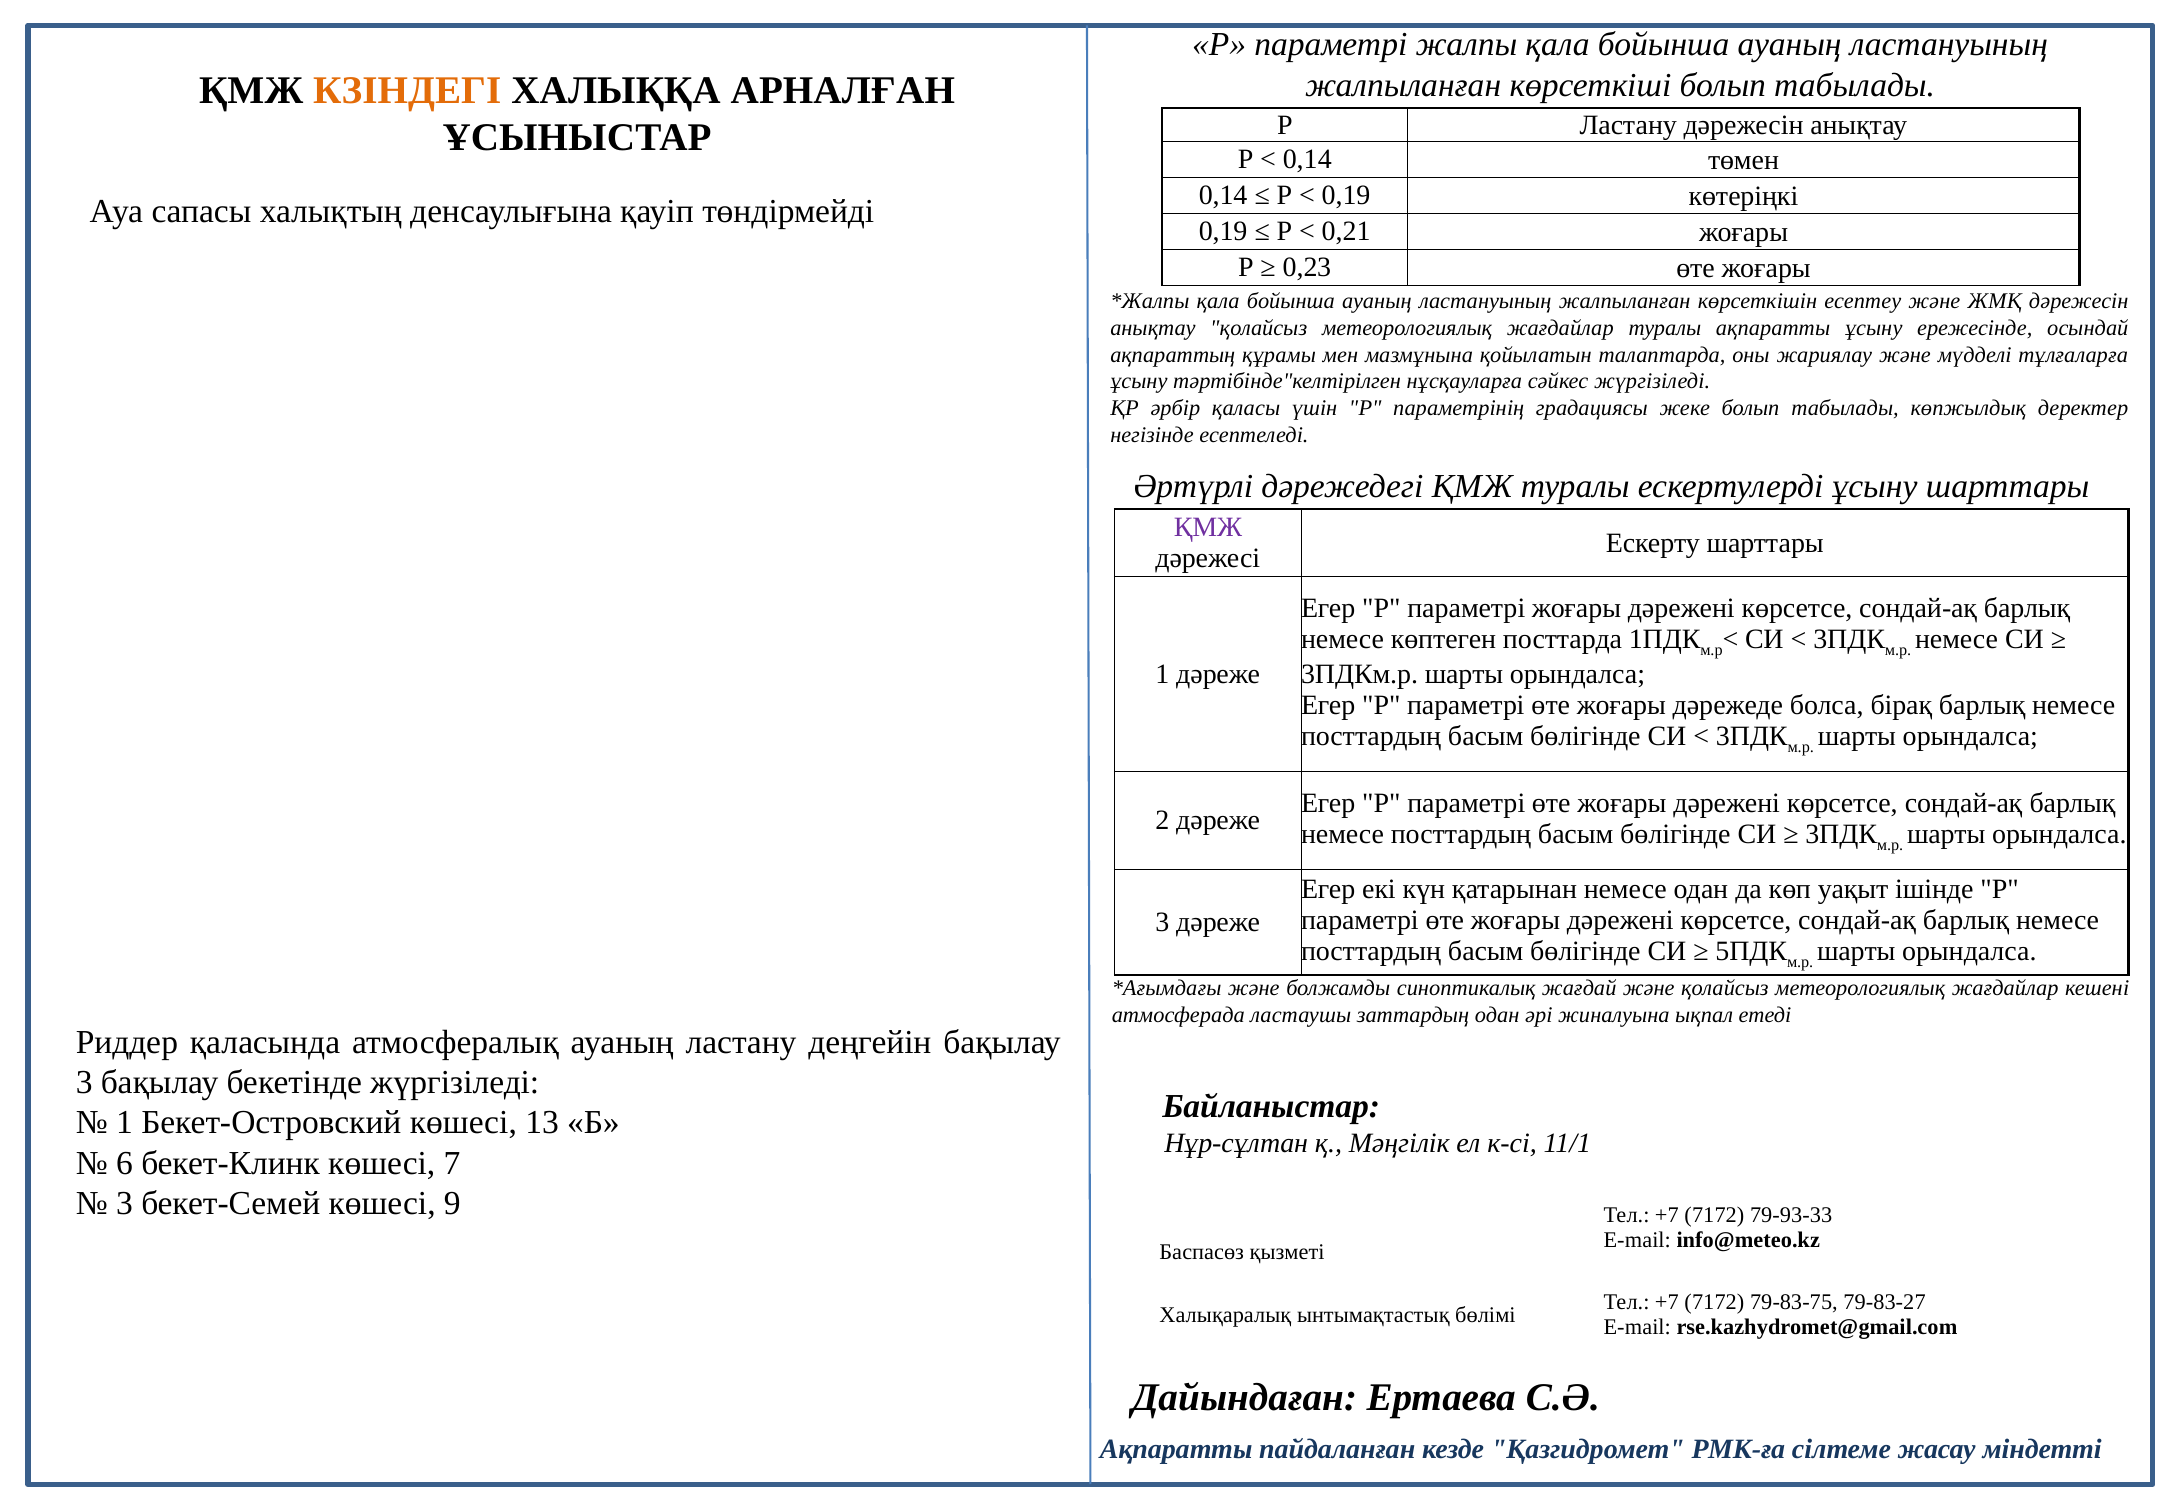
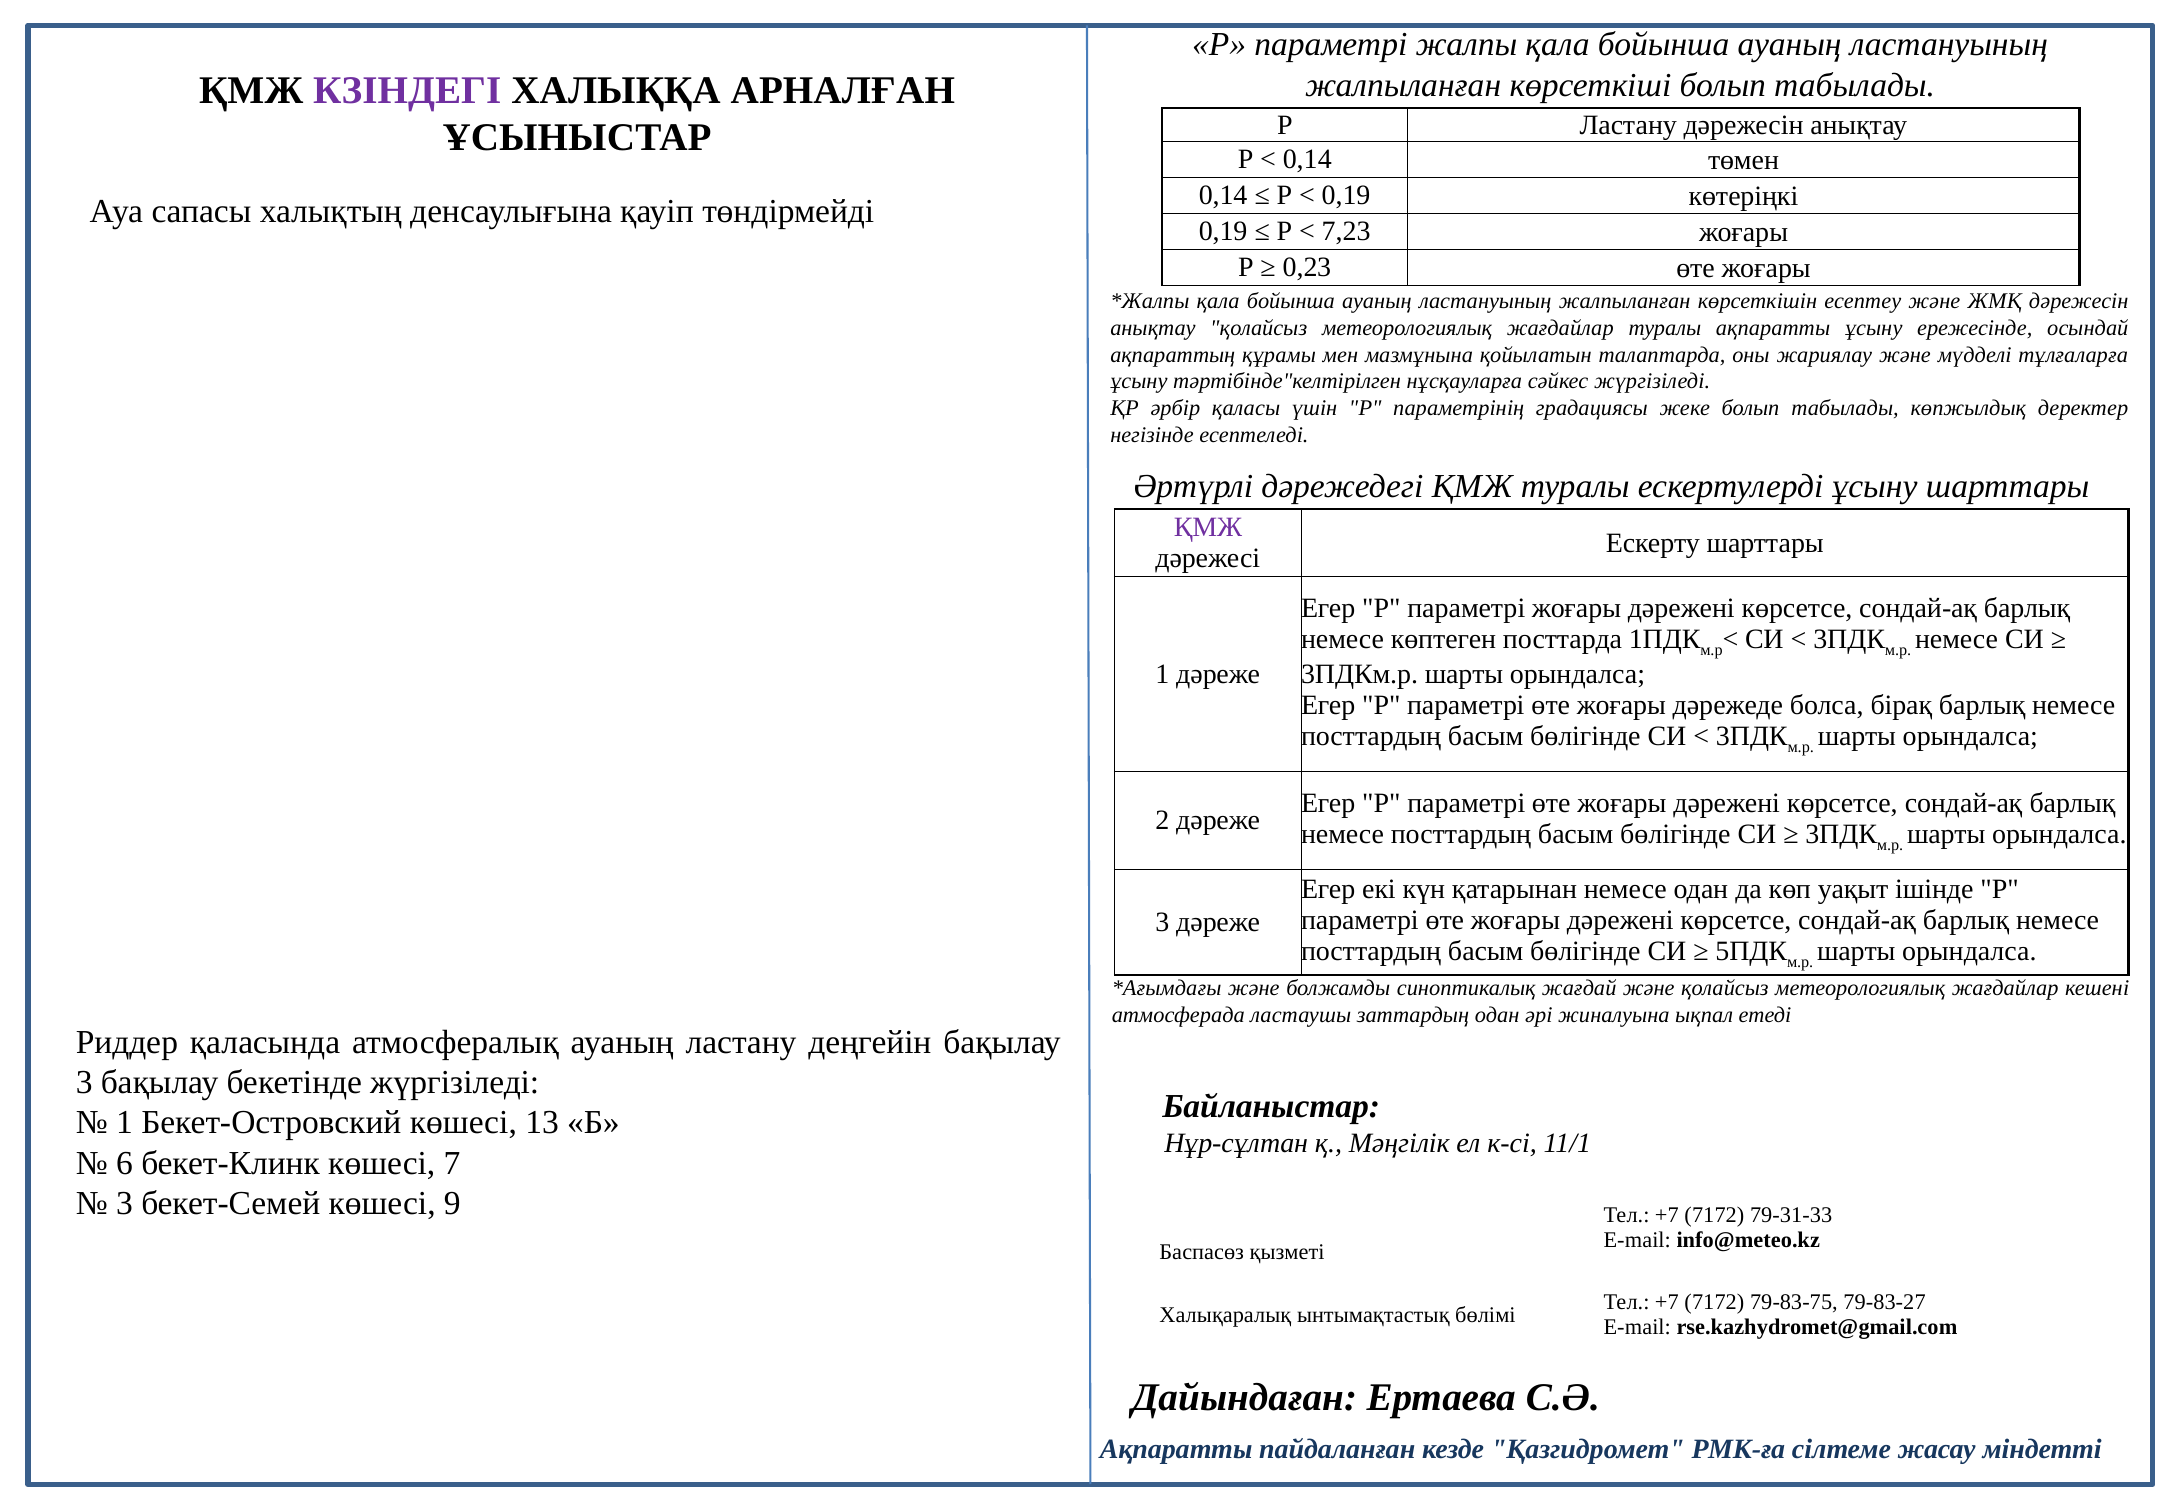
КЗІНДЕГІ colour: orange -> purple (407, 90)
0,21: 0,21 -> 7,23 (1346, 231)
79-93-33: 79-93-33 -> 79-31-33 (1791, 1215)
